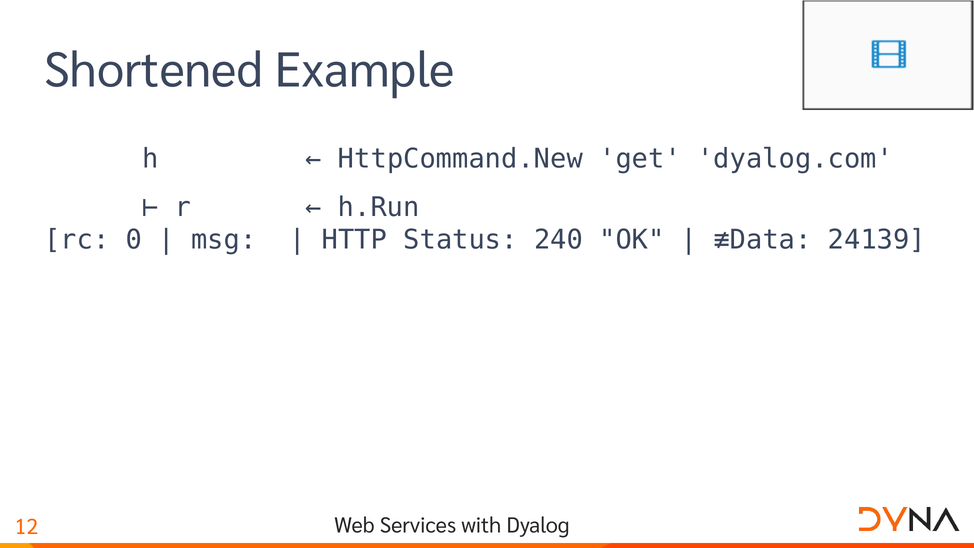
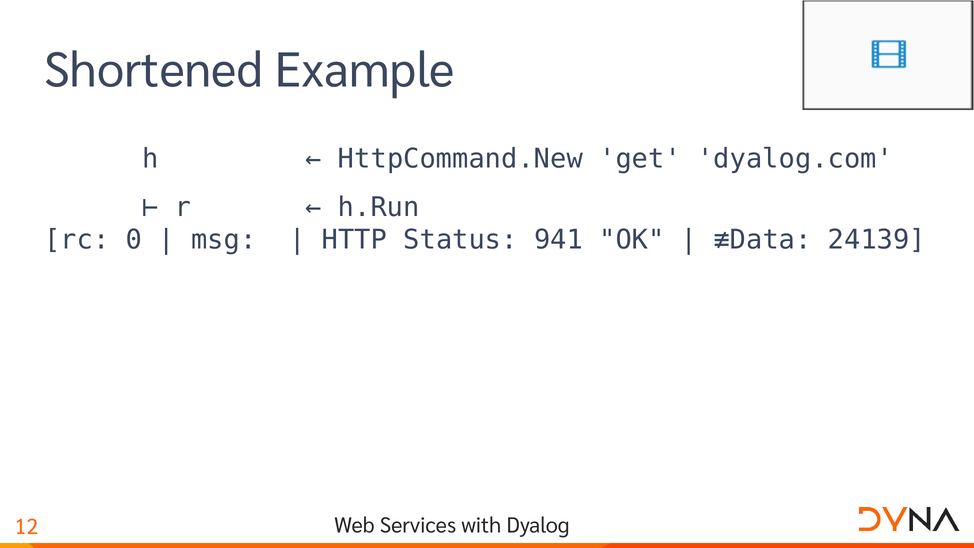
240: 240 -> 941 (558, 240)
